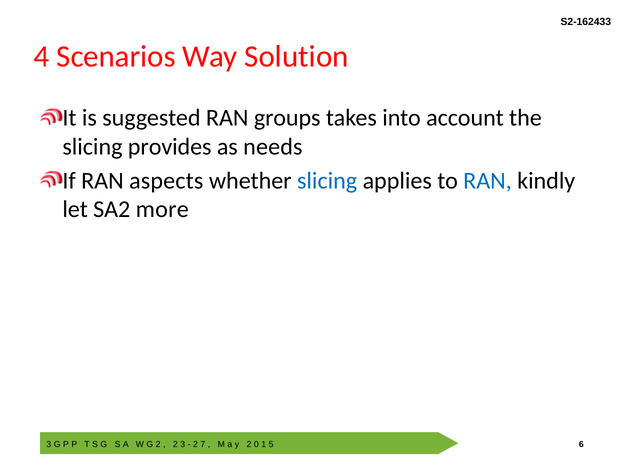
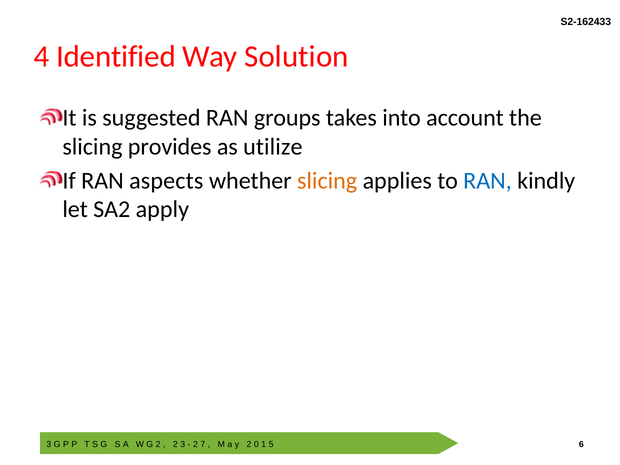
Scenarios: Scenarios -> Identified (116, 56)
needs: needs -> utilize (273, 147)
slicing colour: blue -> orange (327, 181)
more: more -> apply (162, 210)
